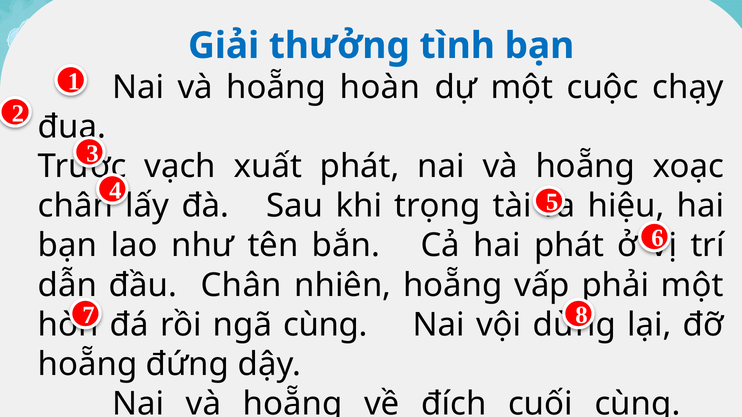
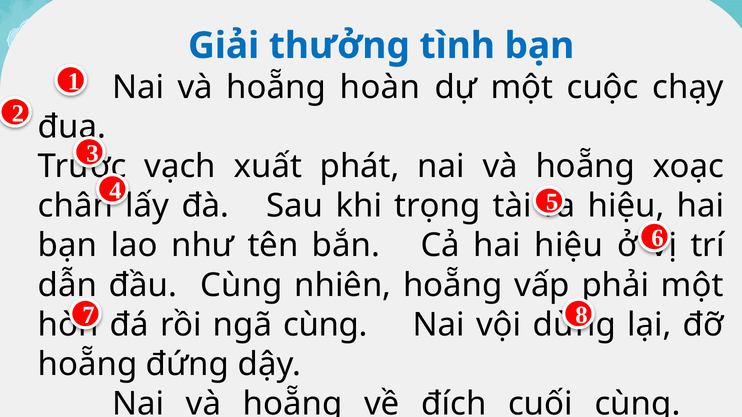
hai phát: phát -> hiệu (569, 246)
đầu Chân: Chân -> Cùng (241, 285)
